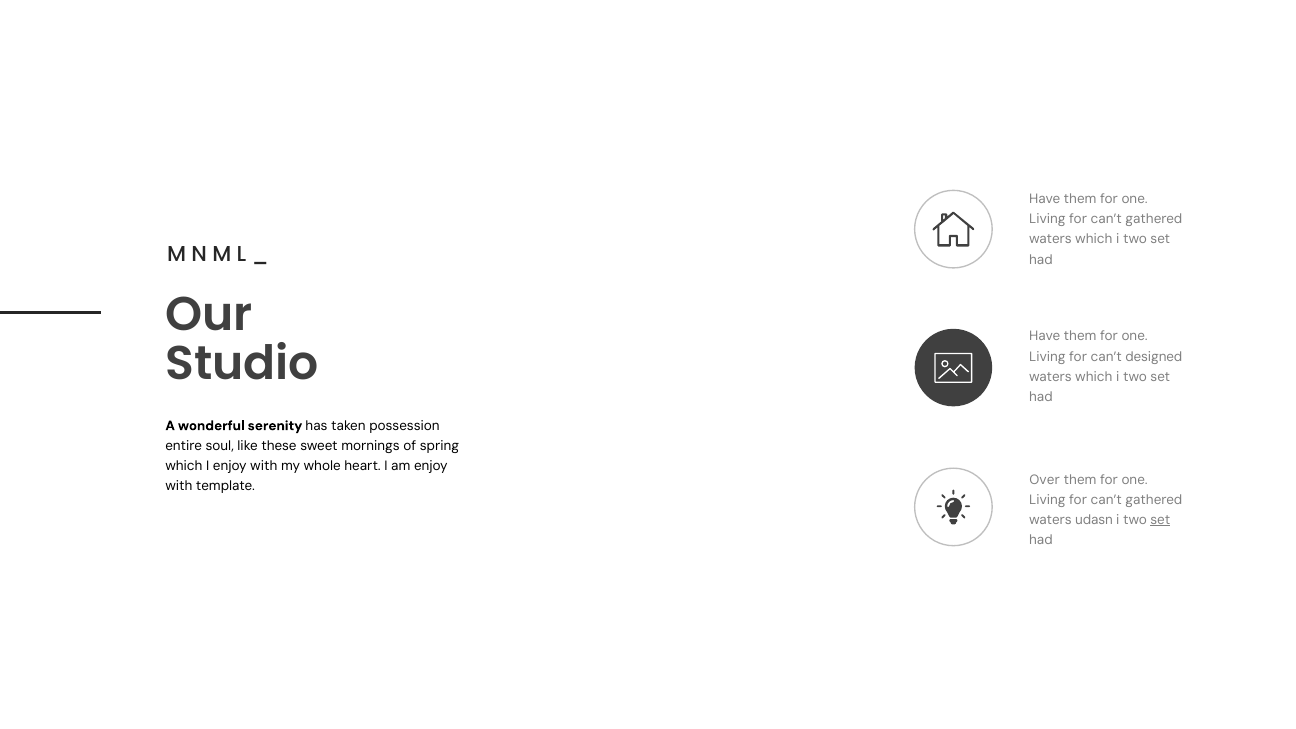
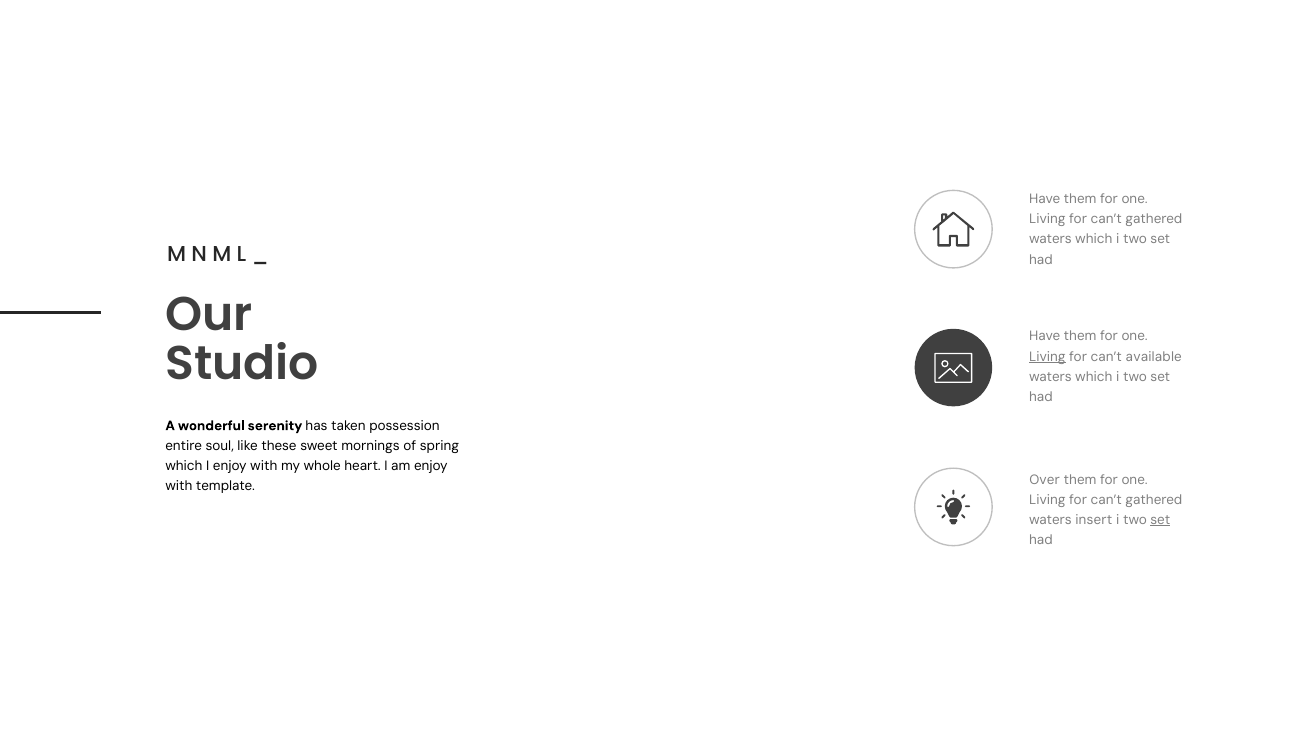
Living underline: none -> present (1047, 357)
designed: designed -> available (1154, 357)
udasn: udasn -> insert (1094, 520)
